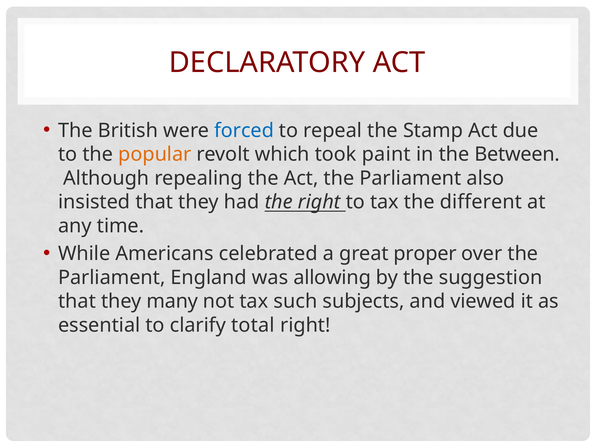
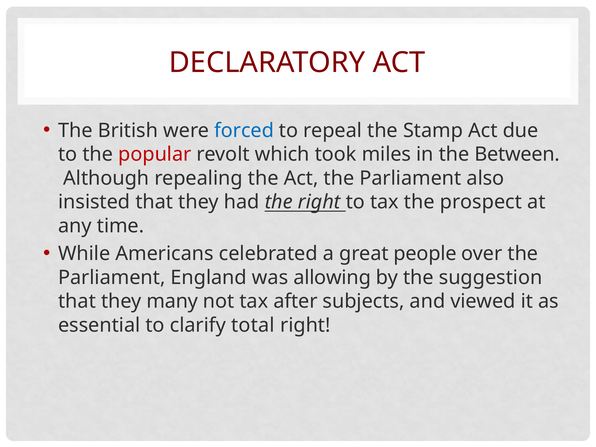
popular colour: orange -> red (155, 154)
paint: paint -> miles (386, 154)
different: different -> prospect (481, 202)
proper: proper -> people (425, 254)
such: such -> after (296, 301)
